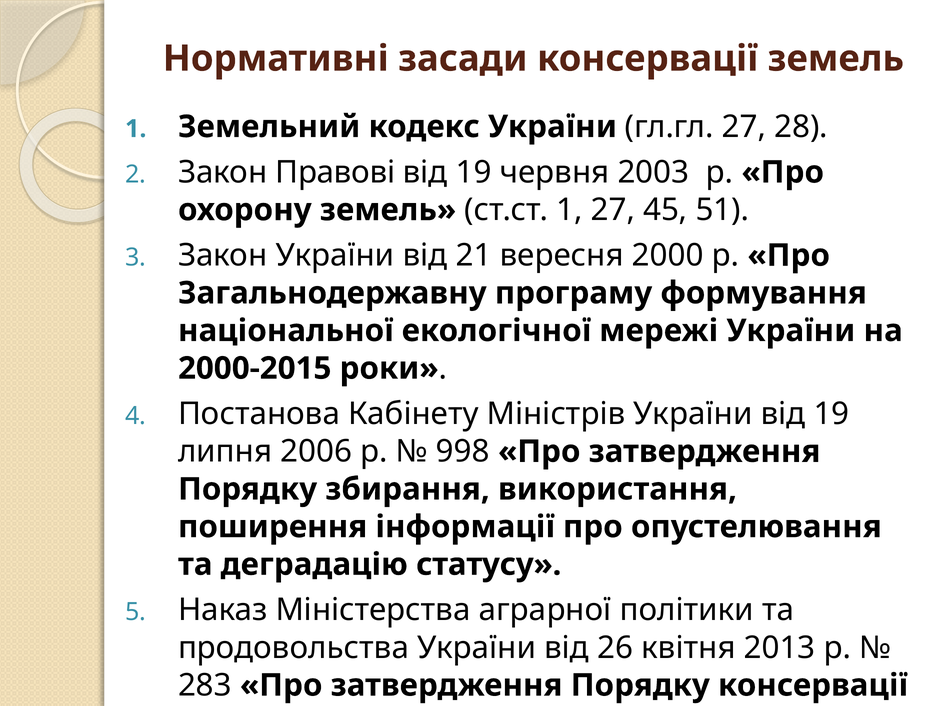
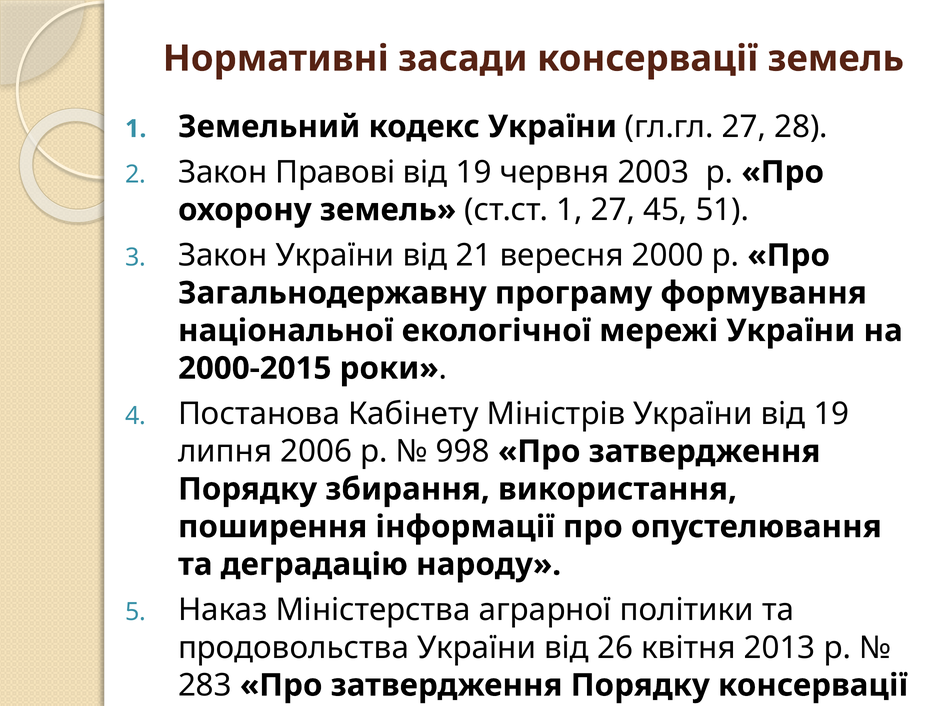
статусу: статусу -> народу (489, 564)
